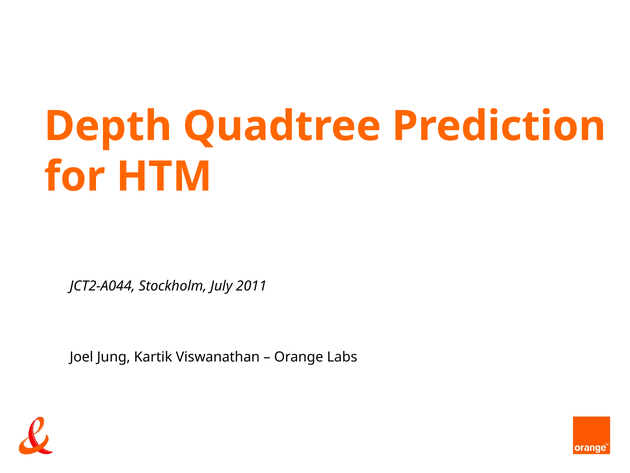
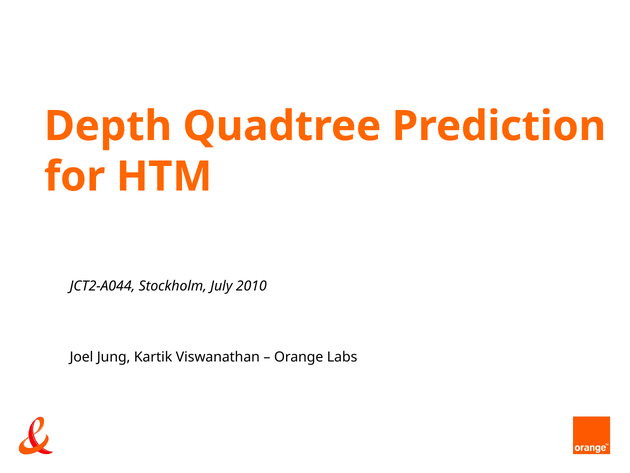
2011: 2011 -> 2010 (251, 286)
